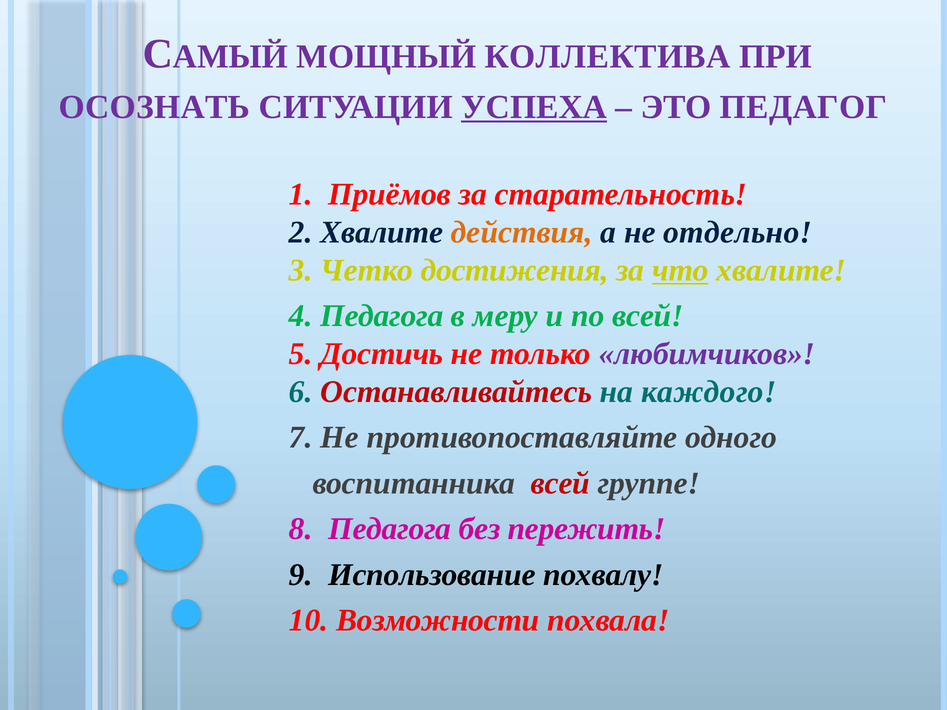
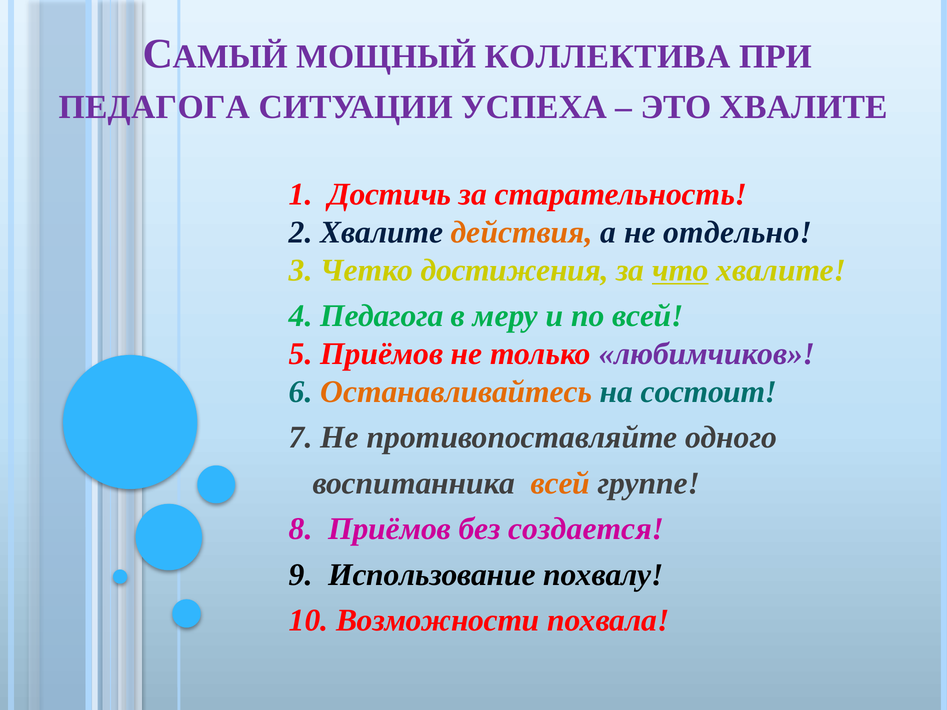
ОСОЗНАТЬ: ОСОЗНАТЬ -> ПЕДАГОГА (154, 107)
УСПЕХА underline: present -> none (534, 107)
ЭТО ПЕДАГОГ: ПЕДАГОГ -> ХВАЛИТЕ (804, 107)
Приёмов: Приёмов -> Достичь (390, 194)
5 Достичь: Достичь -> Приёмов (382, 354)
Останавливайтесь colour: red -> orange (456, 392)
каждого: каждого -> состоит (709, 392)
всей colour: red -> orange (560, 483)
8 Педагога: Педагога -> Приёмов (390, 529)
пережить: пережить -> создается (586, 529)
